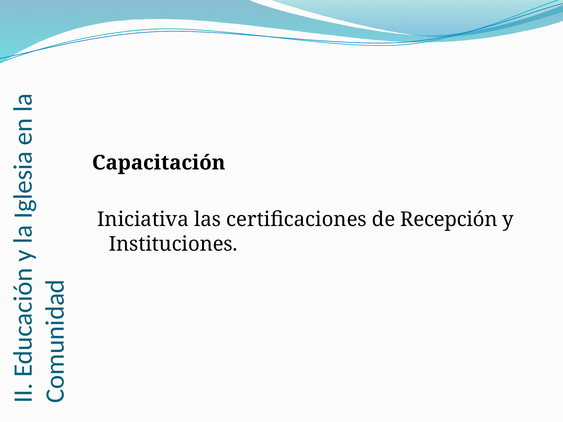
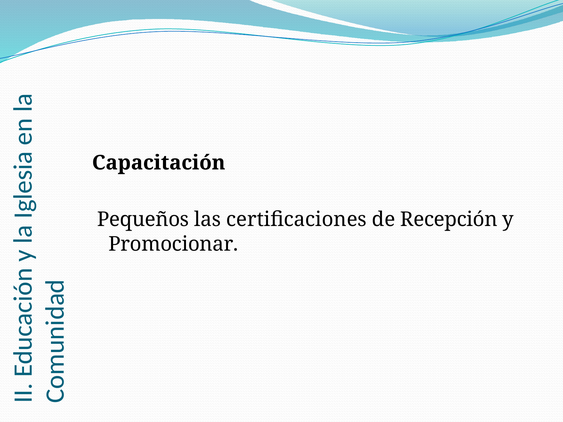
Iniciativa: Iniciativa -> Pequeños (143, 220)
Instituciones: Instituciones -> Promocionar (173, 244)
